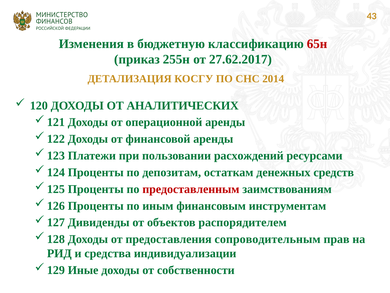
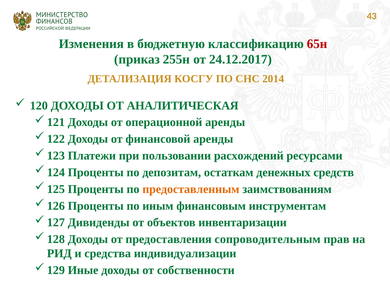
27.62.2017: 27.62.2017 -> 24.12.2017 (241, 59)
АНАЛИТИЧЕСКИХ: АНАЛИТИЧЕСКИХ -> АНАЛИТИЧЕСКАЯ (183, 105)
предоставленным colour: red -> orange (191, 189)
распорядителем: распорядителем -> инвентаризации (243, 222)
